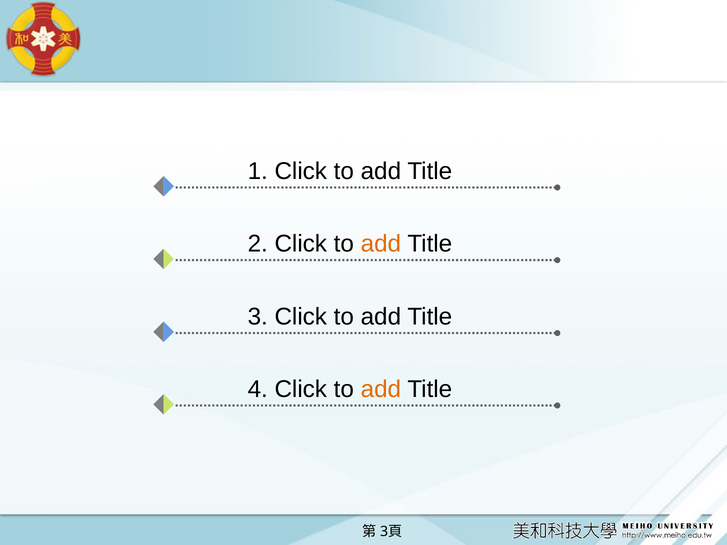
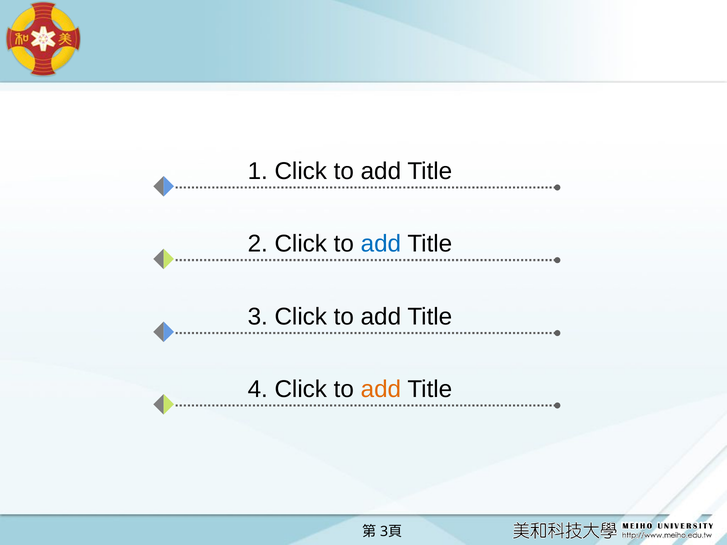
add colour: orange -> blue (381, 244)
